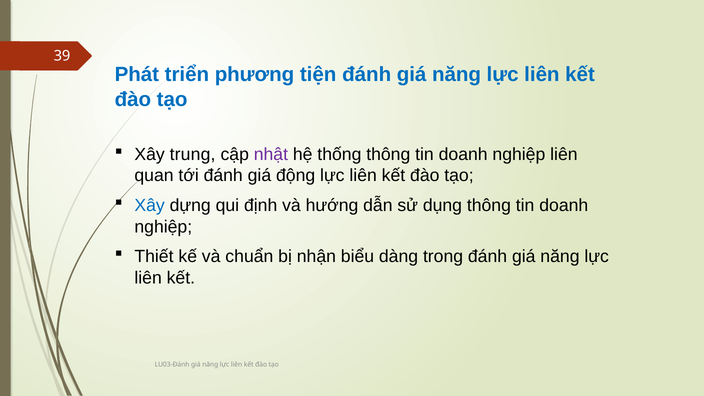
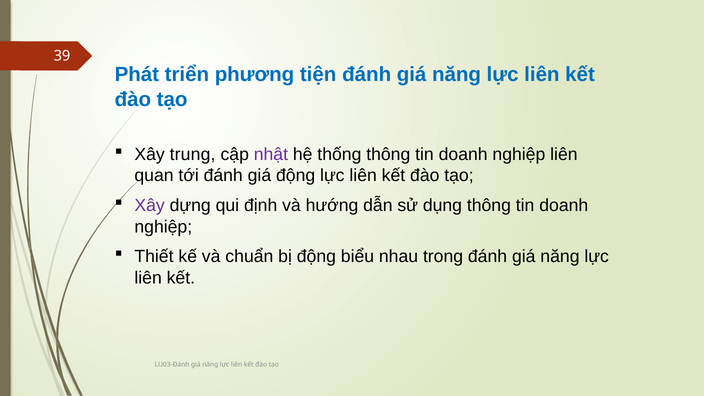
Xây colour: blue -> purple (150, 206)
bị nhận: nhận -> động (316, 257)
dàng: dàng -> nhau (399, 257)
